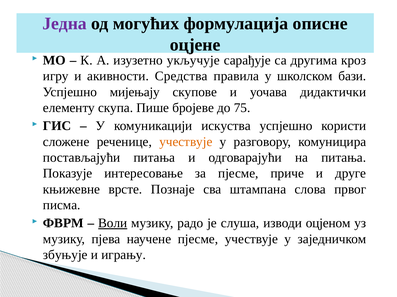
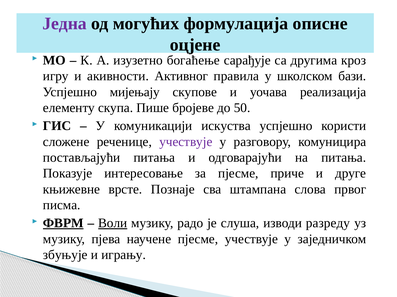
укључује: укључује -> богаћење (193, 60)
Средства: Средства -> Активног (181, 76)
дидактички: дидактички -> реализација (333, 92)
75: 75 -> 50 (242, 108)
учествује colour: orange -> purple (186, 142)
ФВРМ underline: none -> present (63, 224)
оцјеном: оцјеном -> разреду (328, 224)
